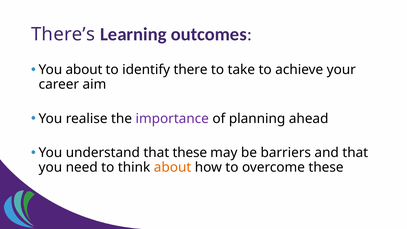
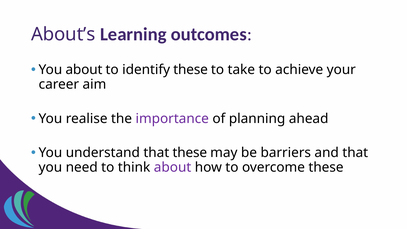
There’s: There’s -> About’s (63, 34)
identify there: there -> these (191, 70)
about colour: orange -> purple (173, 167)
